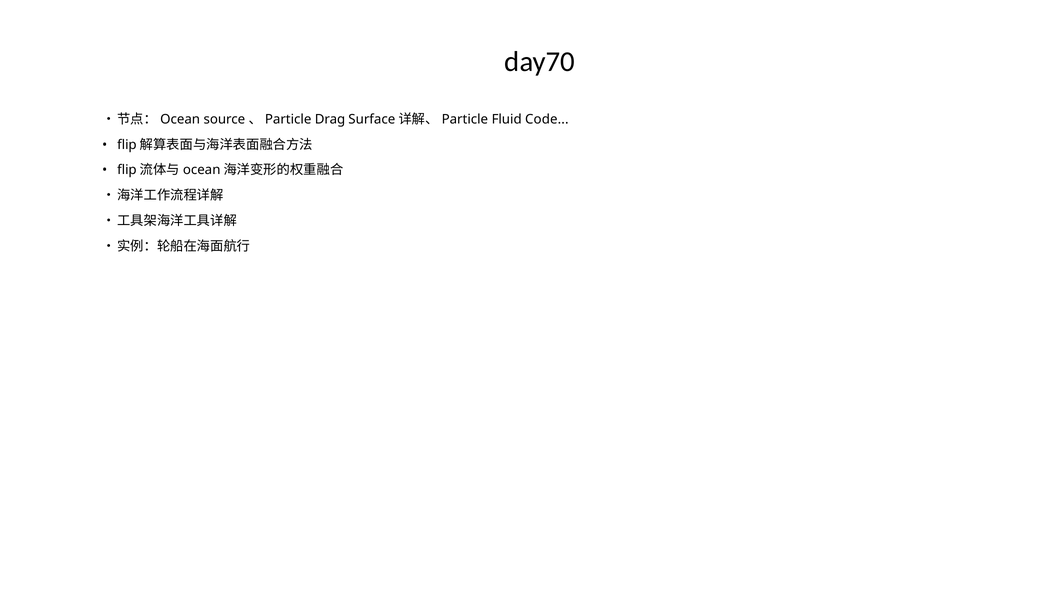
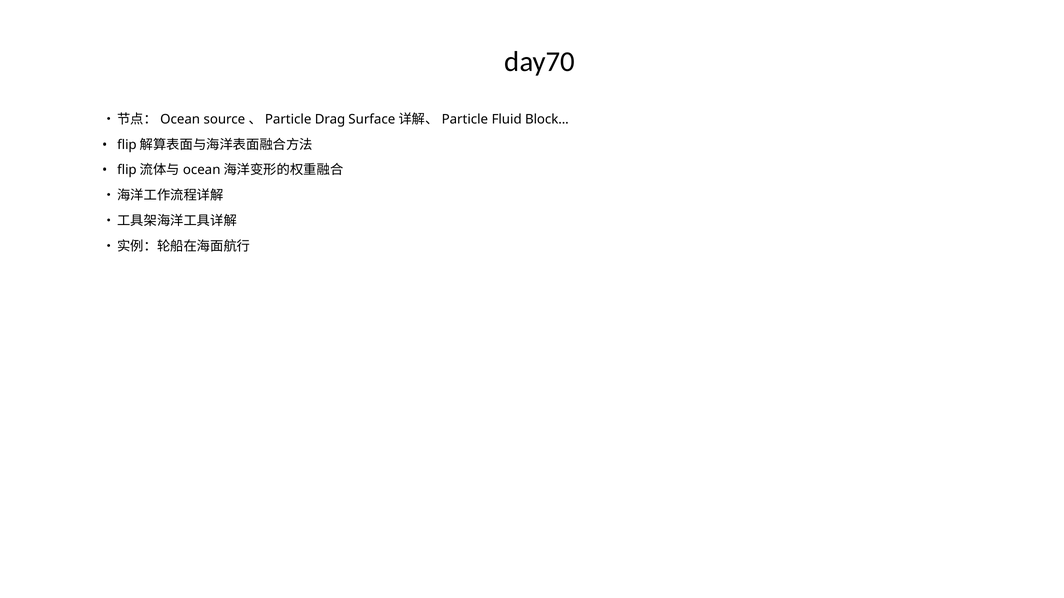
Code: Code -> Block (547, 119)
